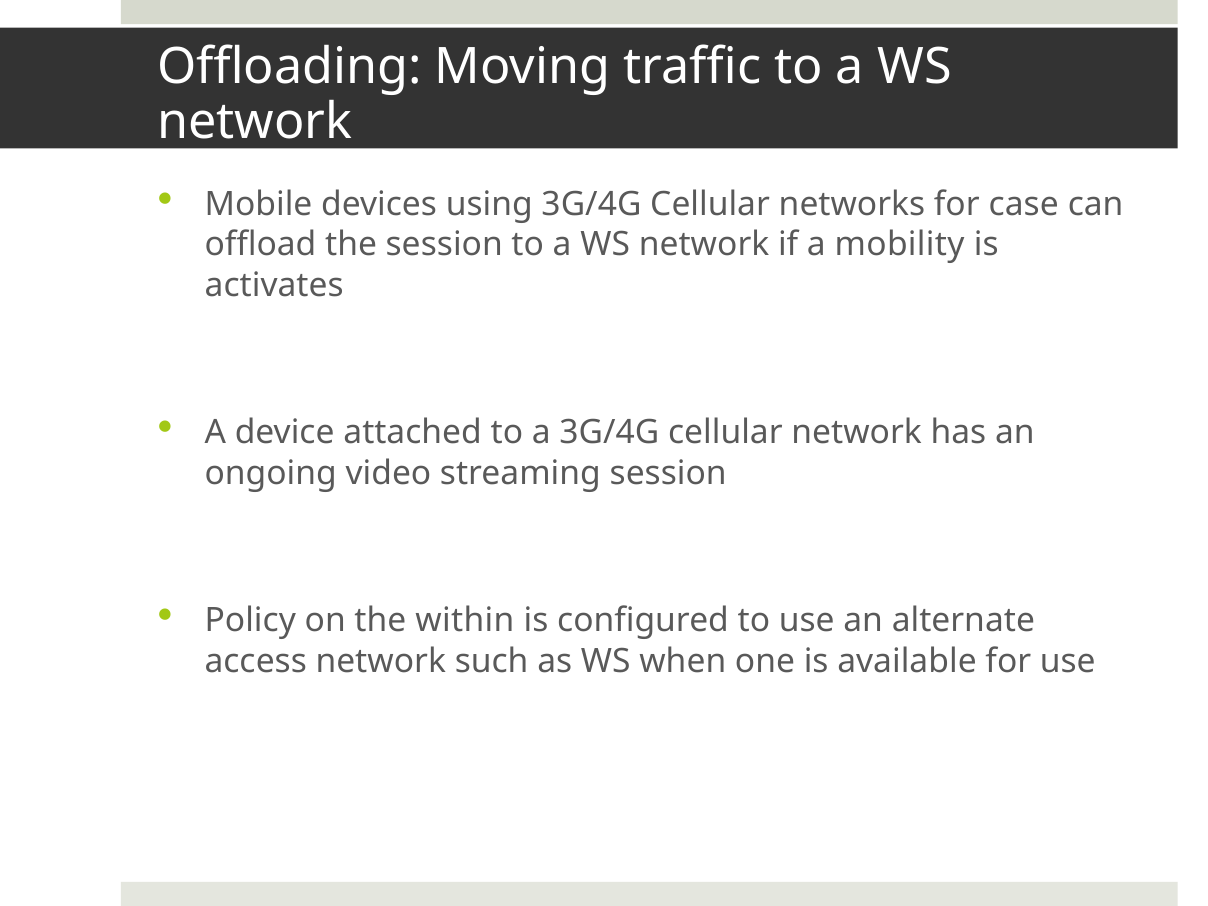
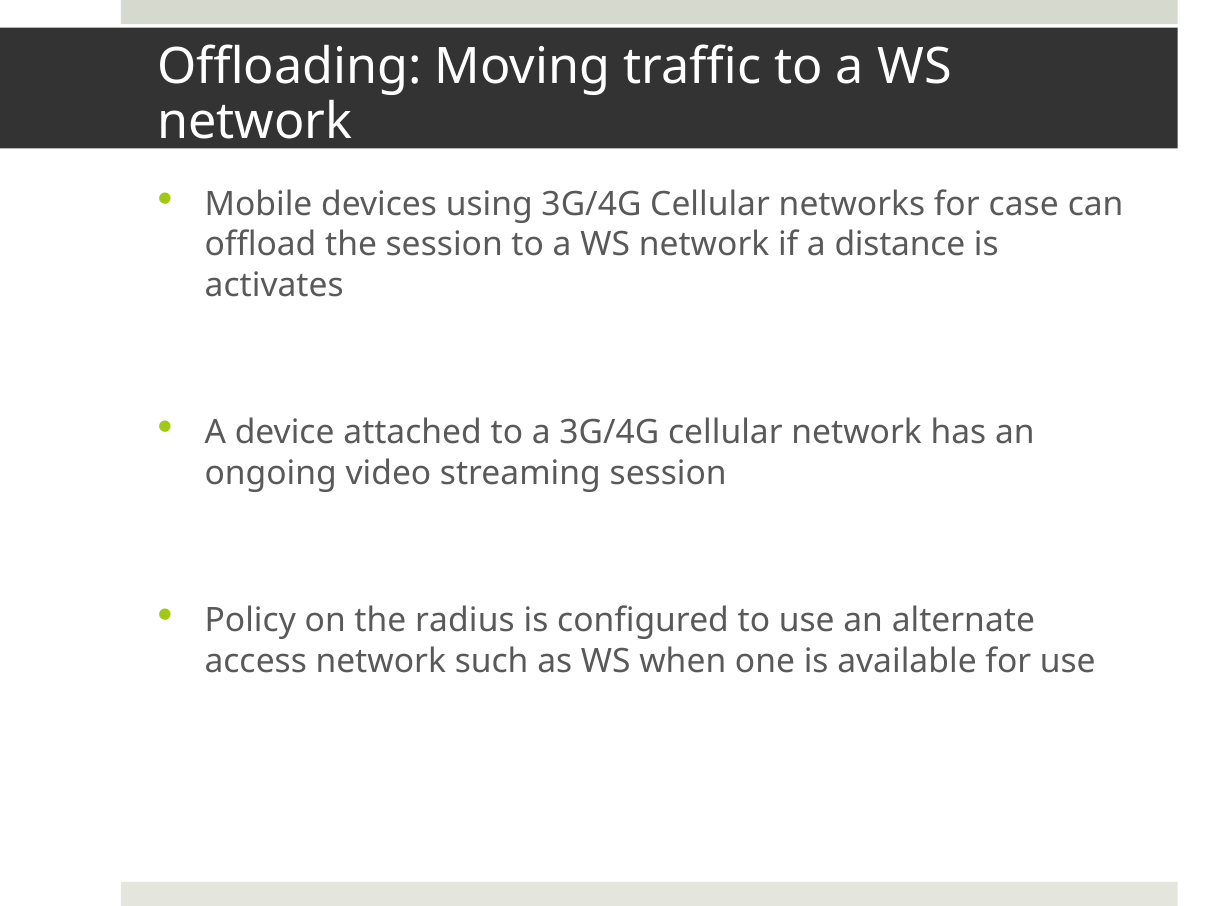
mobility: mobility -> distance (900, 245)
within: within -> radius (465, 621)
